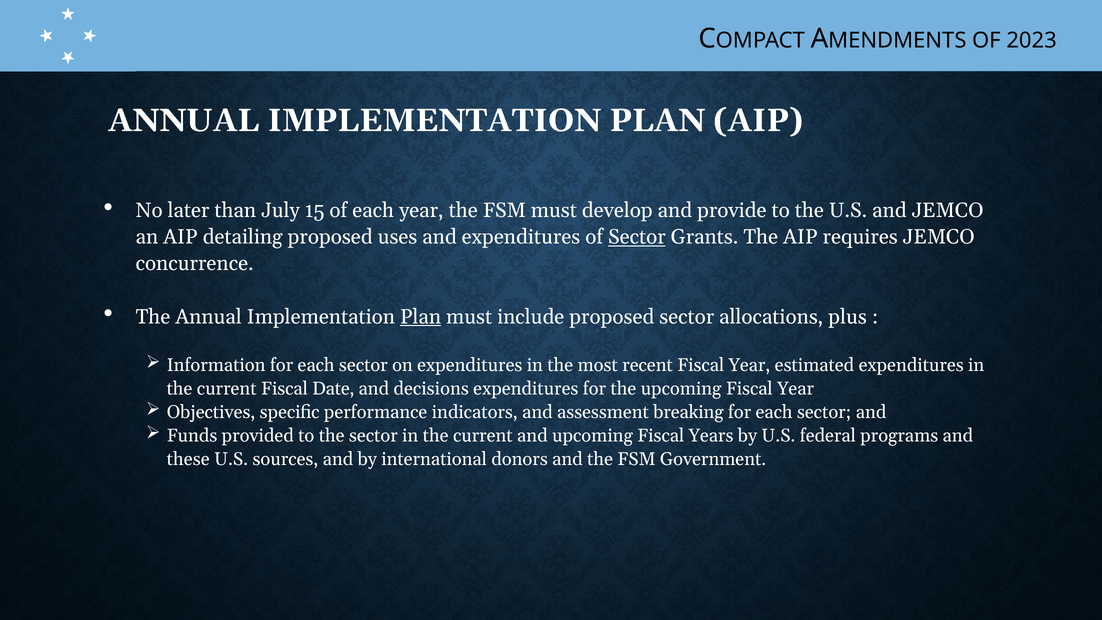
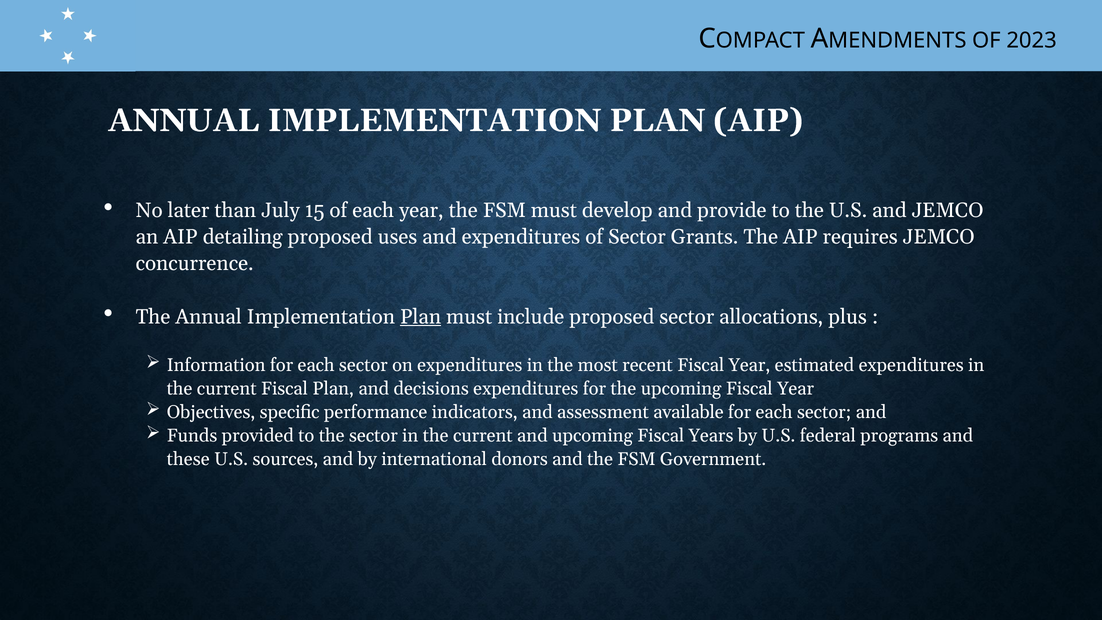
Sector underline: present -> none (637, 237)
Fiscal Date: Date -> Plan (333, 388)
breaking: breaking -> available (688, 412)
